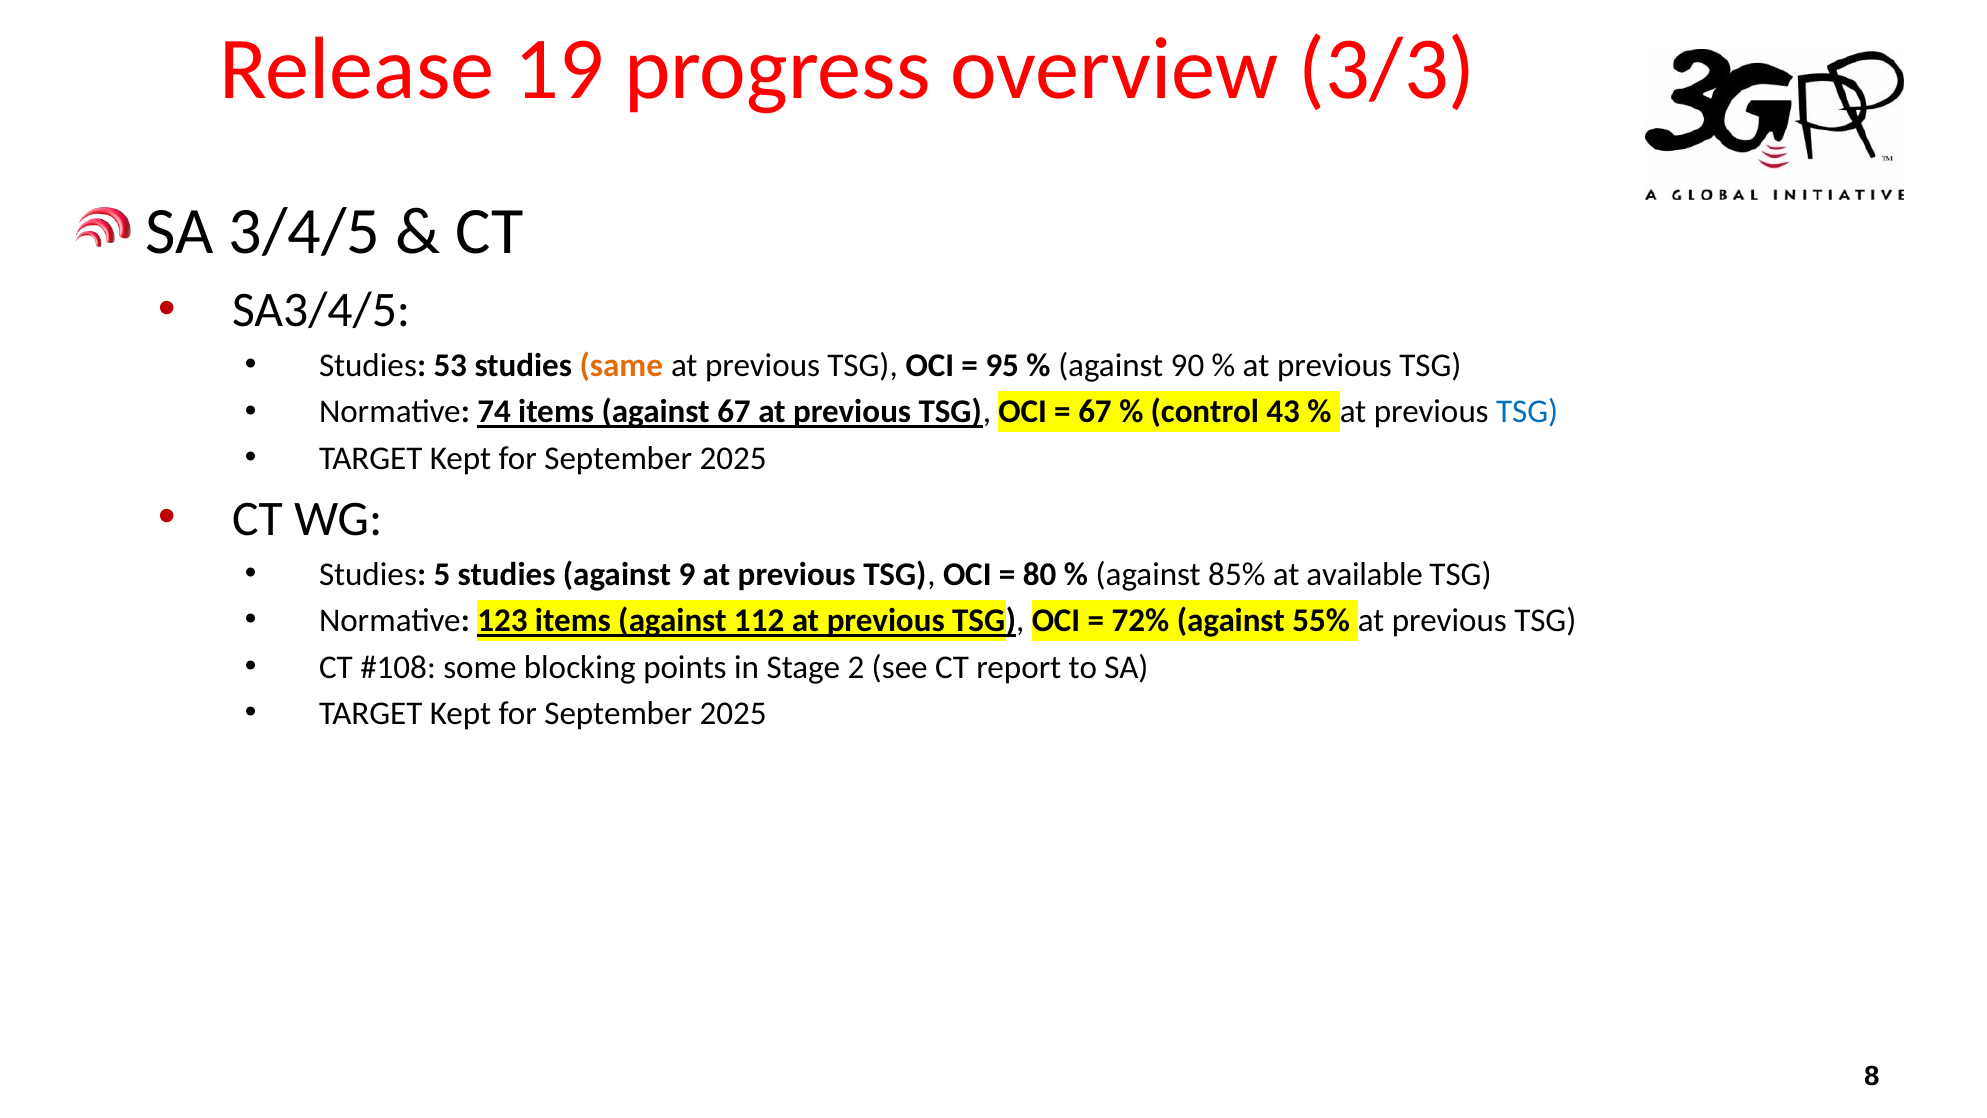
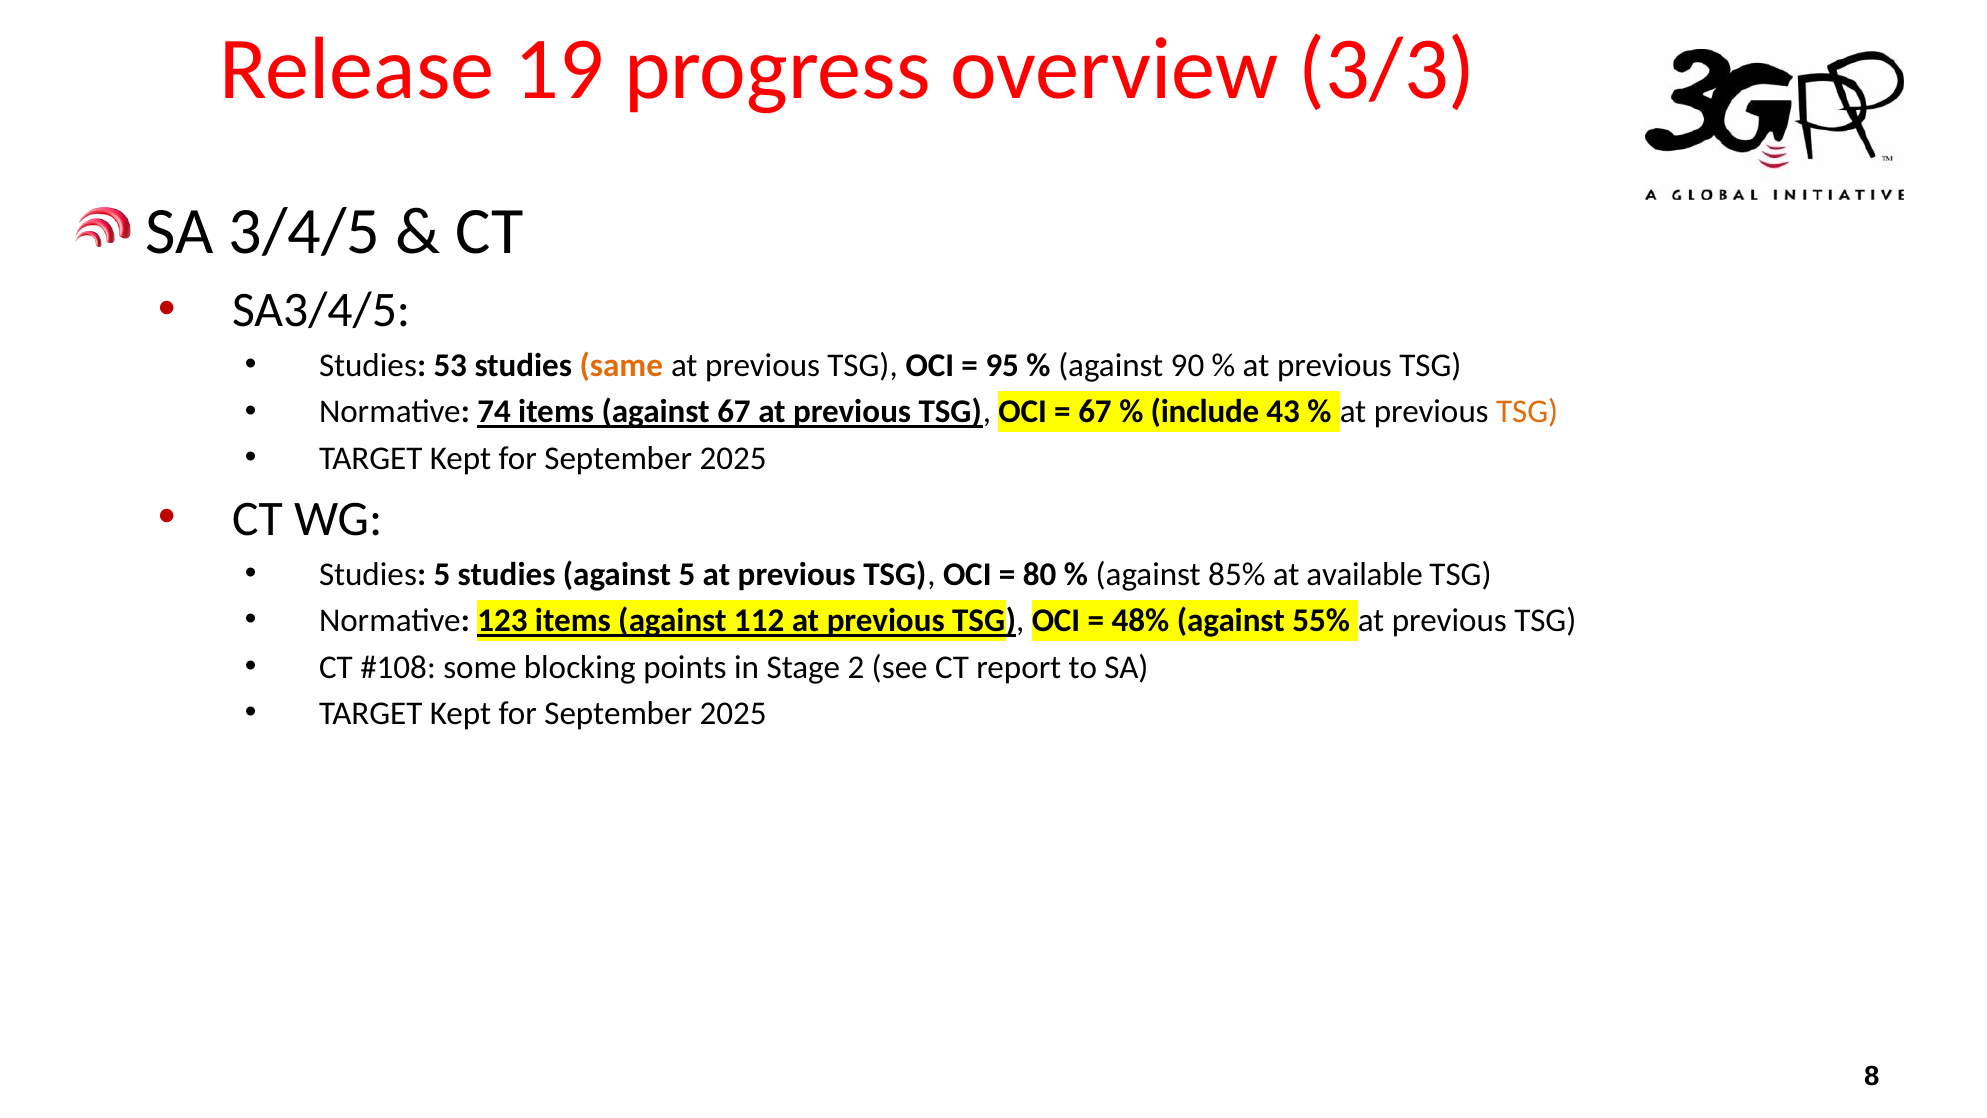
control: control -> include (1205, 412)
TSG colour: blue -> orange (1527, 412)
against 9: 9 -> 5 (687, 574)
72%: 72% -> 48% (1140, 621)
